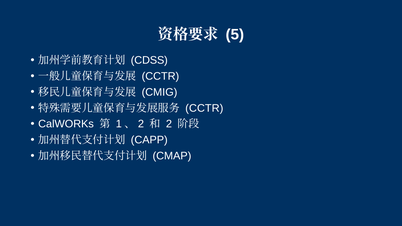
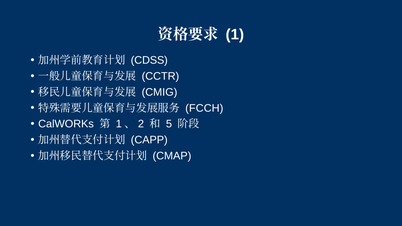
5: 5 -> 1 (235, 35)
CCTR: CCTR -> FCCH (204, 108)
2: 2 -> 5 (169, 124)
